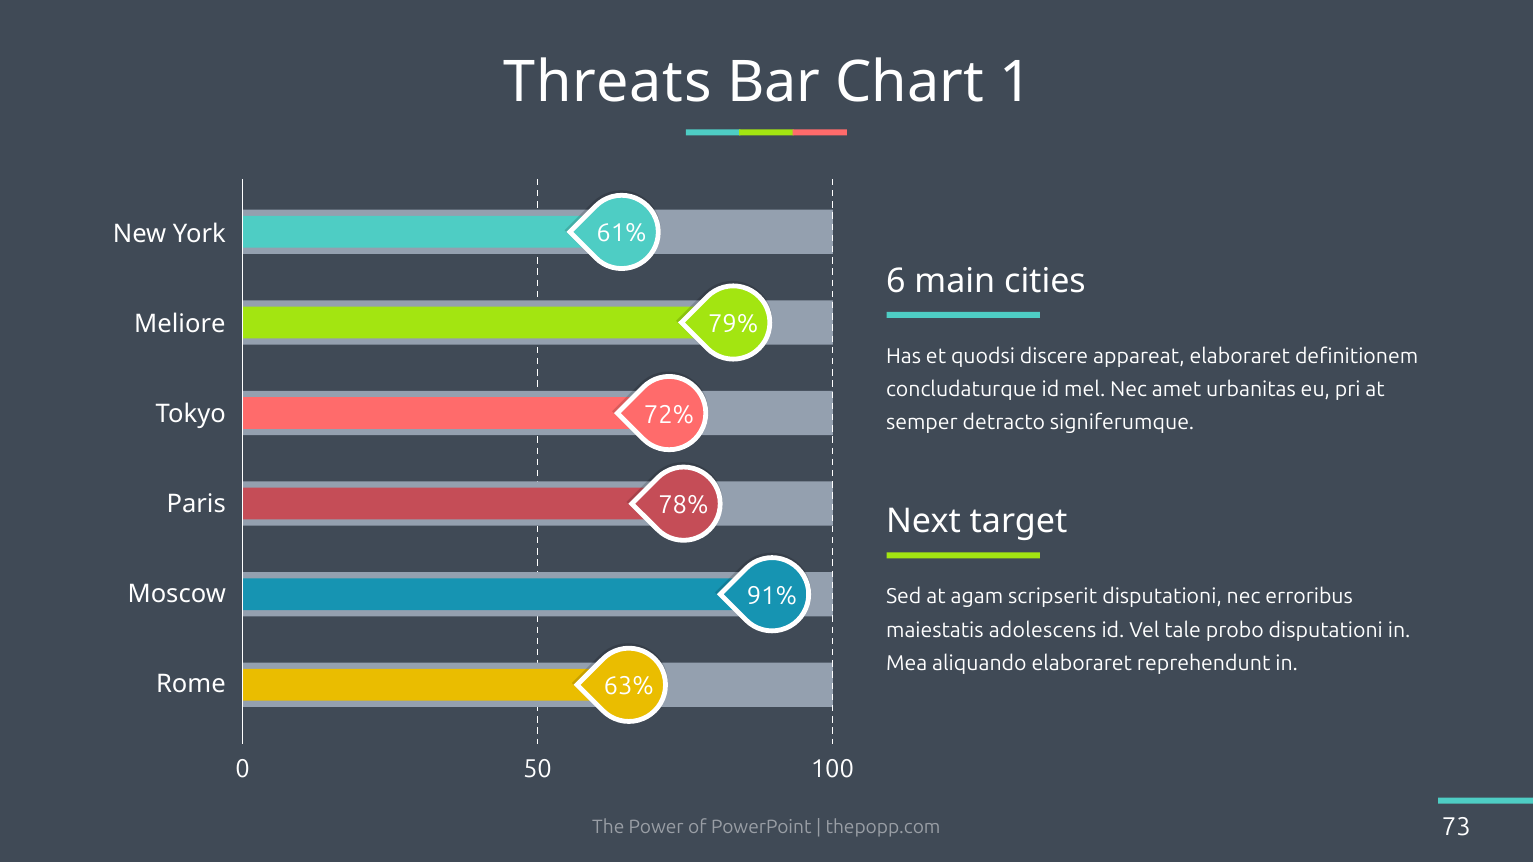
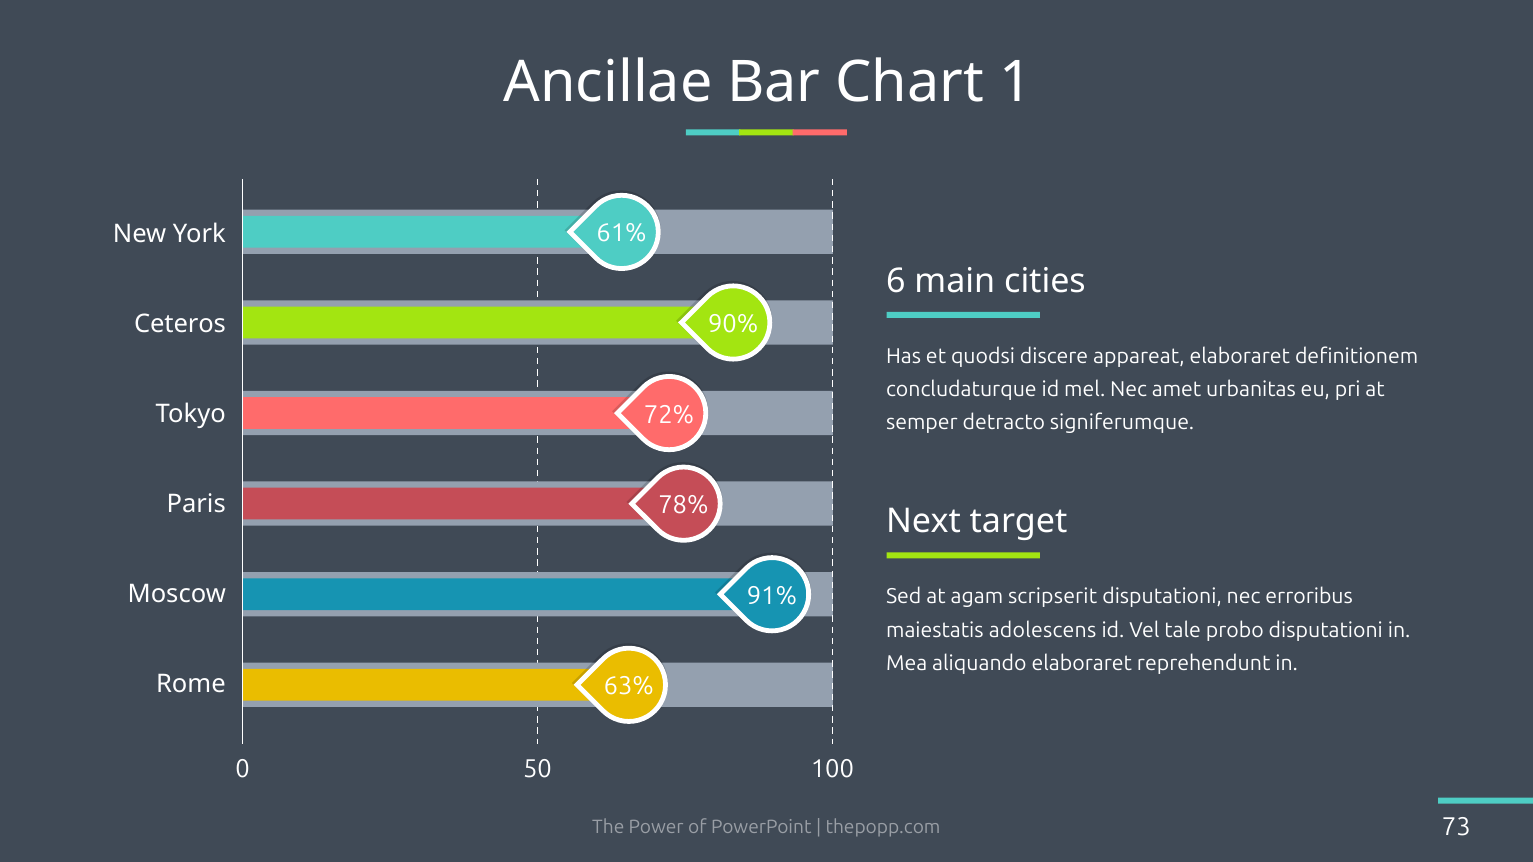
Threats: Threats -> Ancillae (608, 83)
79%: 79% -> 90% (733, 324)
Meliore: Meliore -> Ceteros (180, 324)
